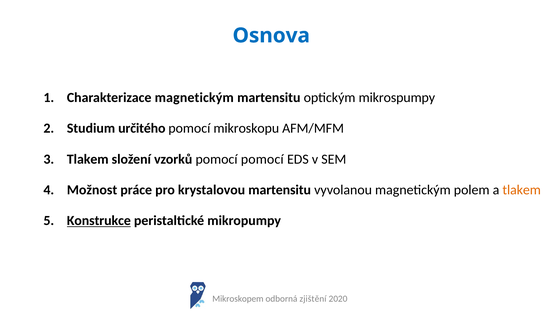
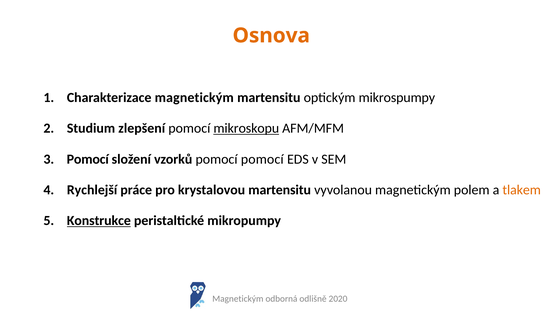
Osnova colour: blue -> orange (271, 36)
určitého: určitého -> zlepšení (142, 128)
mikroskopu underline: none -> present (246, 128)
Tlakem: Tlakem -> Pomocí (88, 159)
Možnost: Možnost -> Rychlejší (92, 190)
Mikroskopem: Mikroskopem -> Magnetickým (238, 299)
zjištění: zjištění -> odlišně (313, 299)
